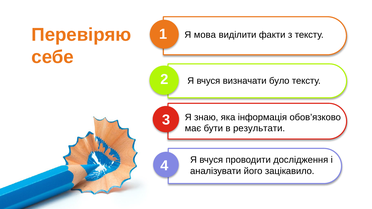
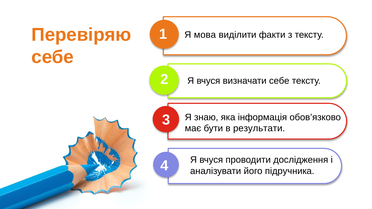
визначати було: було -> себе (279, 81)
зацікавило: зацікавило -> підручника (290, 171)
